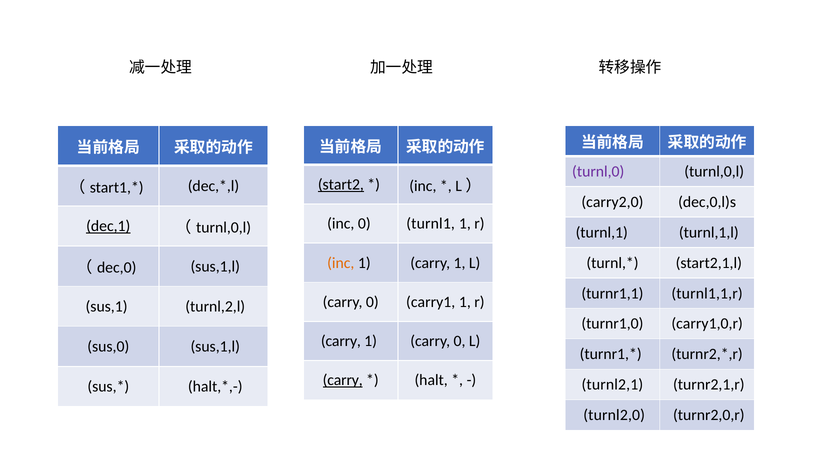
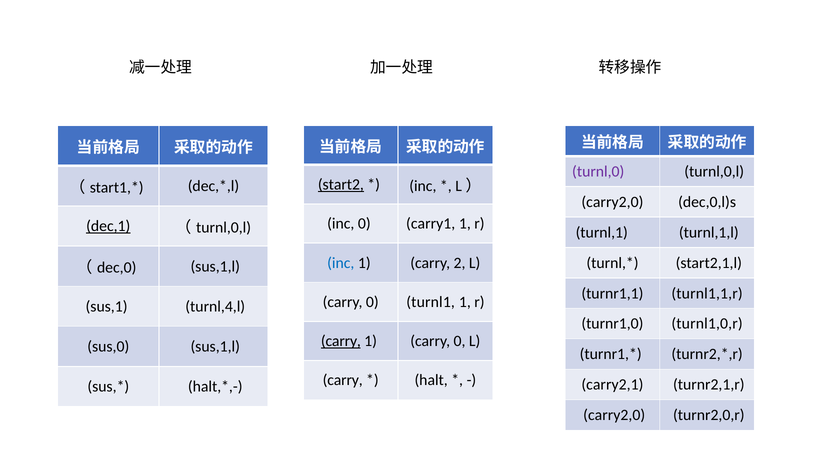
turnl1: turnl1 -> carry1 (431, 224)
inc colour: orange -> blue (341, 263)
1 carry 1: 1 -> 2 (460, 263)
carry1: carry1 -> turnl1 (431, 302)
turnl,2,l: turnl,2,l -> turnl,4,l (215, 306)
carry1,0,r: carry1,0,r -> turnl1,0,r (707, 324)
carry underline: none -> present (341, 341)
carry underline: present -> none (343, 380)
turnl2,1: turnl2,1 -> carry2,1 (612, 385)
turnl2,0: turnl2,0 -> carry2,0 (614, 415)
